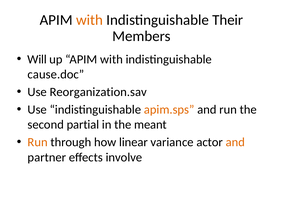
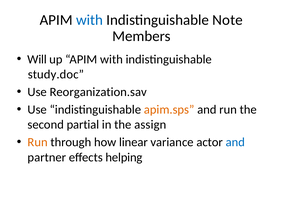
with colour: orange -> blue (89, 20)
Their: Their -> Note (228, 20)
cause.doc: cause.doc -> study.doc (56, 74)
meant: meant -> assign (150, 125)
and colour: orange -> blue (235, 142)
involve: involve -> helping (124, 158)
